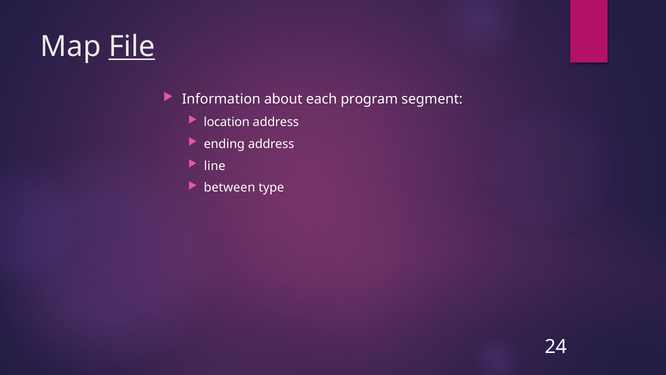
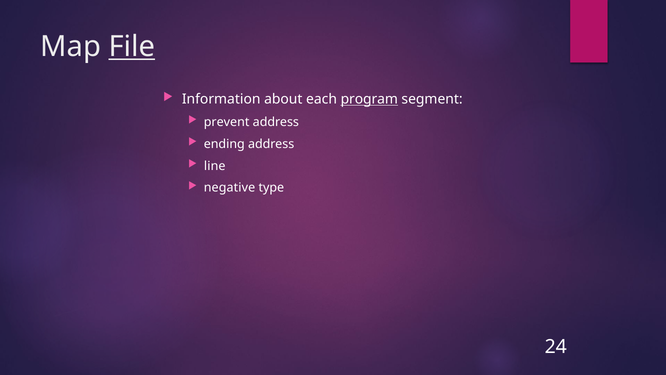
program underline: none -> present (369, 99)
location: location -> prevent (227, 122)
between: between -> negative (229, 188)
